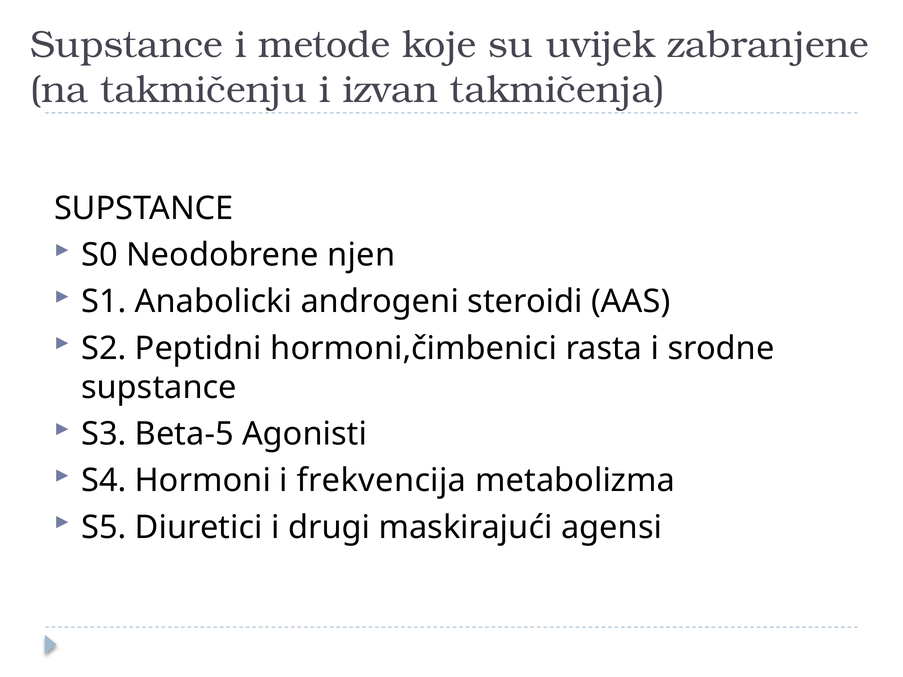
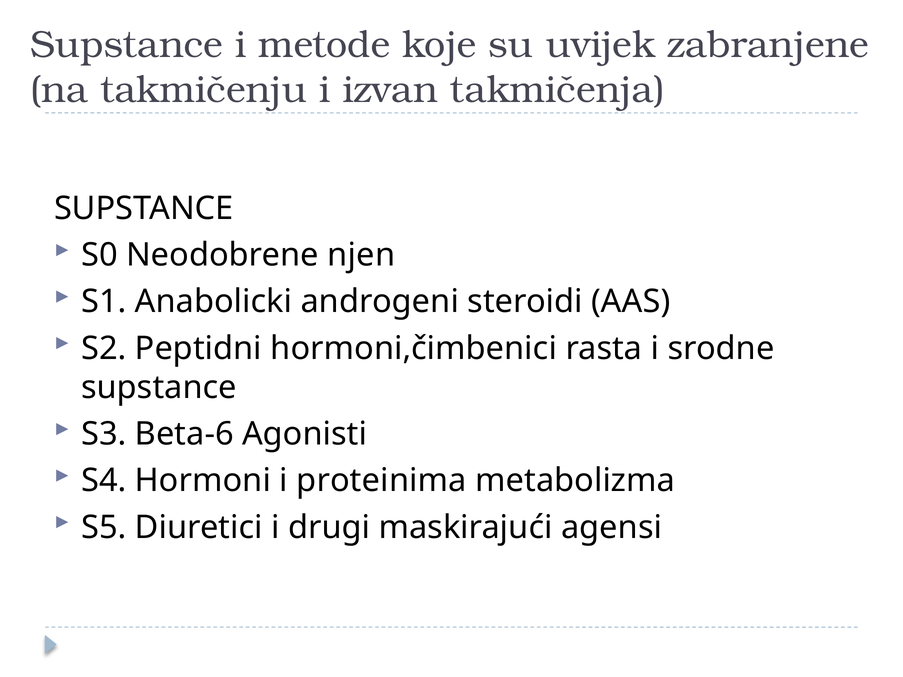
Beta-5: Beta-5 -> Beta-6 (184, 434)
frekvencija: frekvencija -> proteinima (382, 481)
